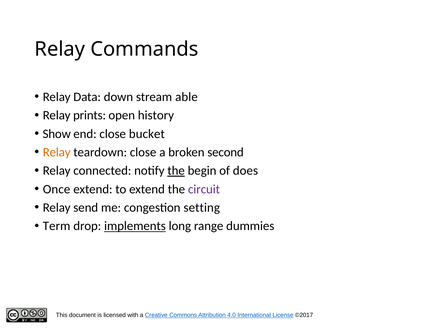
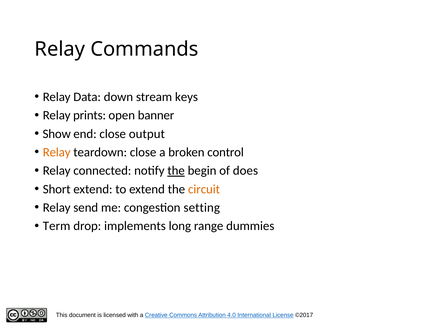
able: able -> keys (187, 97)
history: history -> banner (156, 115)
bucket: bucket -> output (147, 133)
second: second -> control (226, 152)
Once: Once -> Short (57, 189)
circuit colour: purple -> orange (204, 189)
implements underline: present -> none (135, 226)
